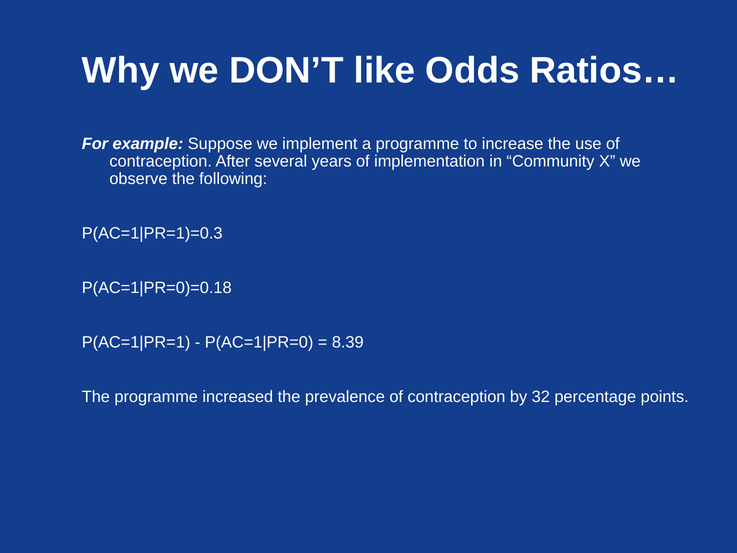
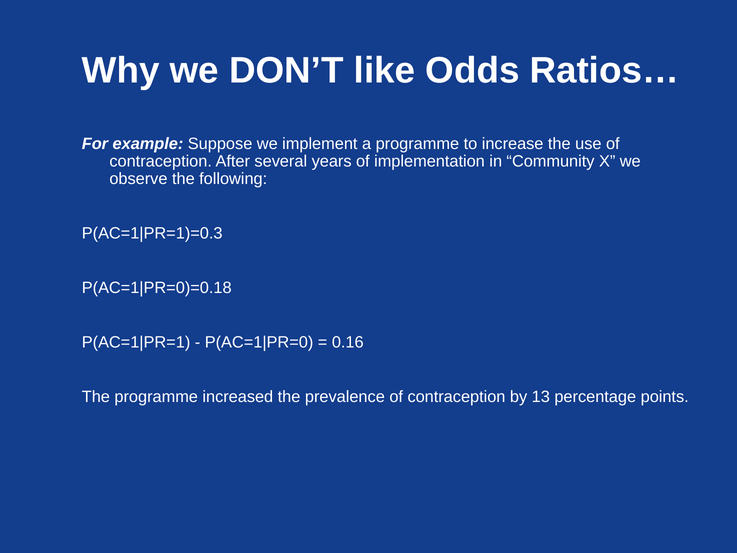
8.39: 8.39 -> 0.16 (348, 342)
32: 32 -> 13 (541, 396)
